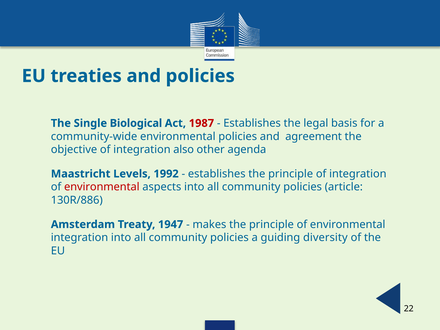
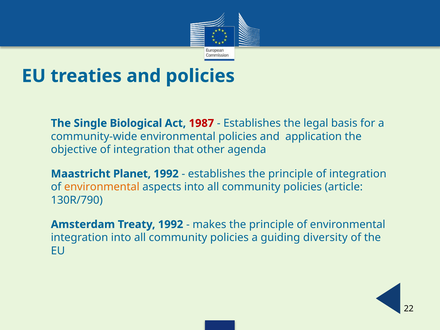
agreement: agreement -> application (314, 136)
also: also -> that (184, 150)
Levels: Levels -> Planet (132, 174)
environmental colour: red -> orange (102, 187)
130R/886: 130R/886 -> 130R/790 (77, 200)
Treaty 1947: 1947 -> 1992 (171, 224)
